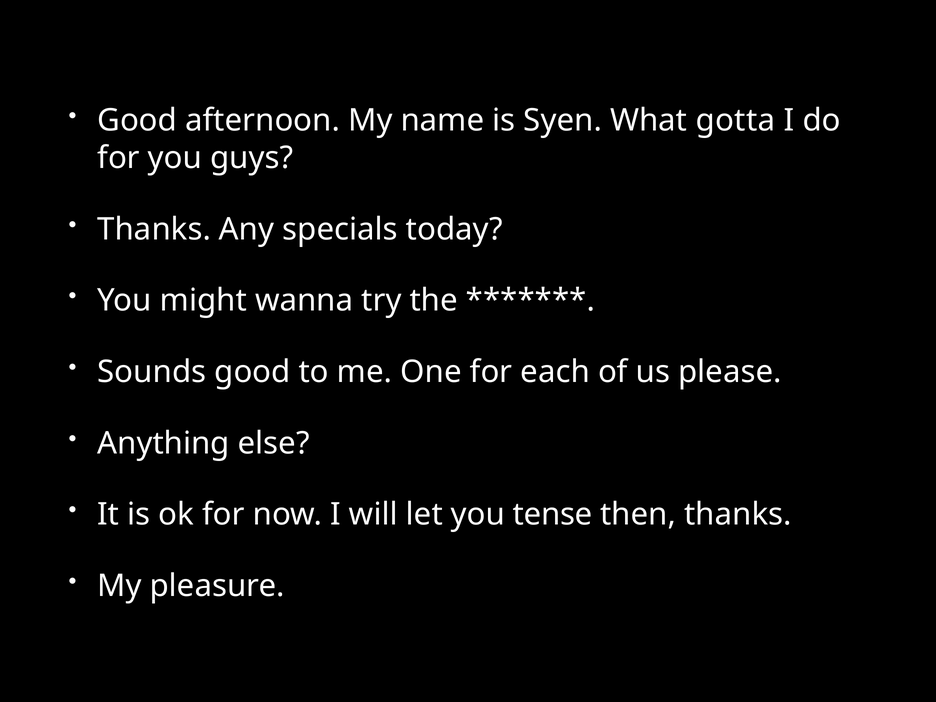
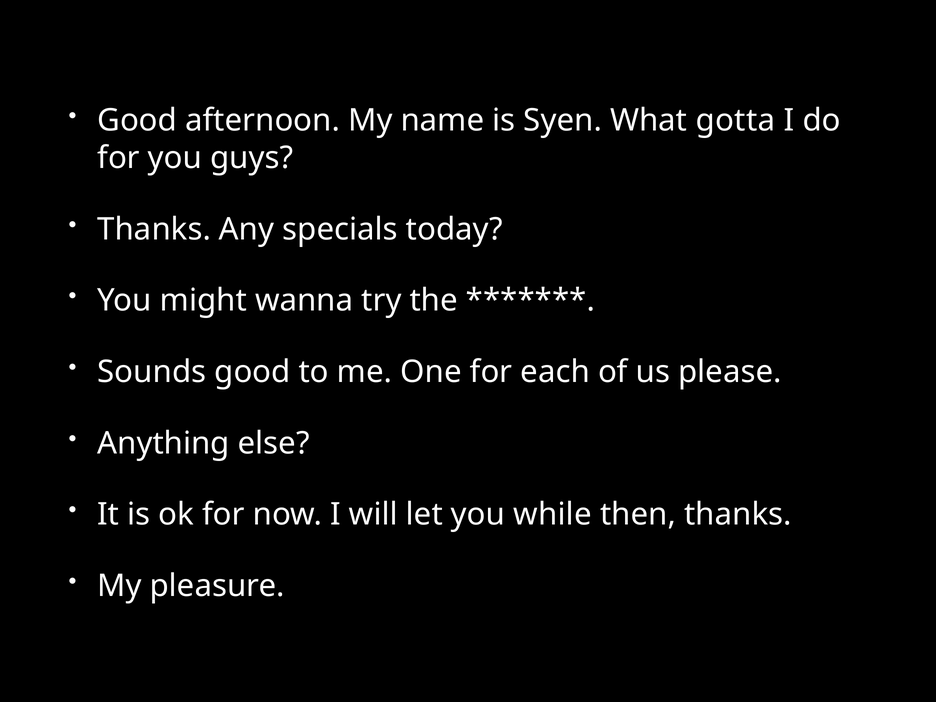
tense: tense -> while (553, 515)
